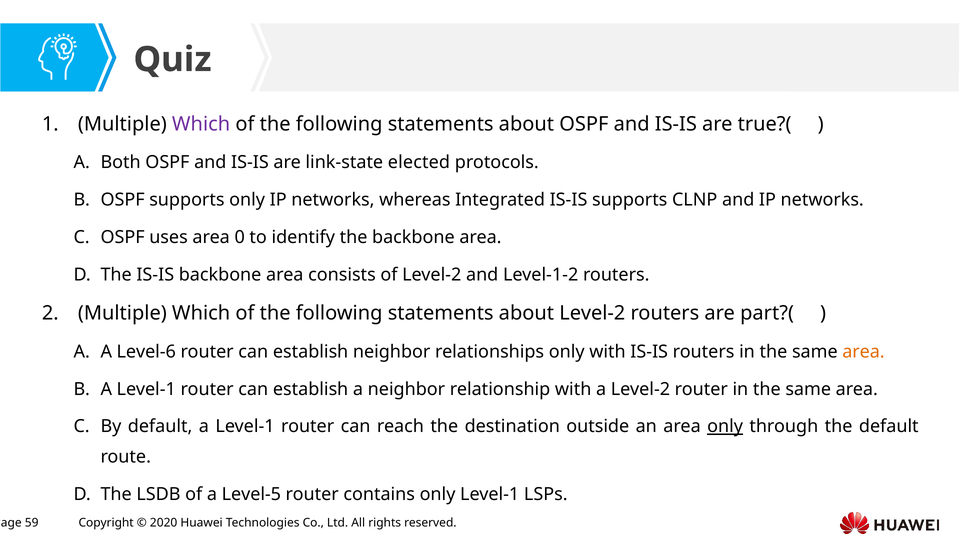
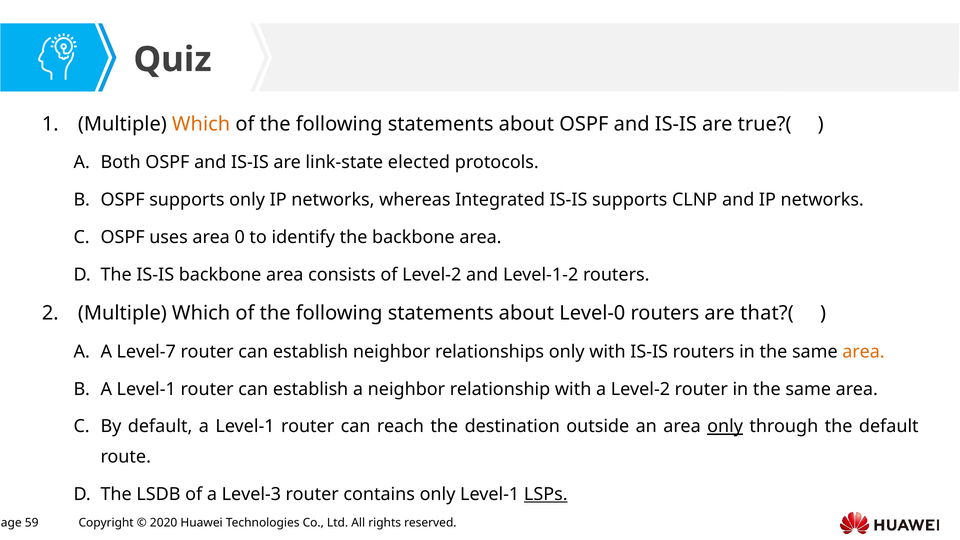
Which colour: purple -> orange (201, 124)
about Level-2: Level-2 -> Level-0 (592, 313)
part?(: part?( -> that?( (767, 313)
Level-6: Level-6 -> Level-7 (146, 352)
Level-5: Level-5 -> Level-3 (251, 494)
LSPs underline: none -> present (546, 494)
